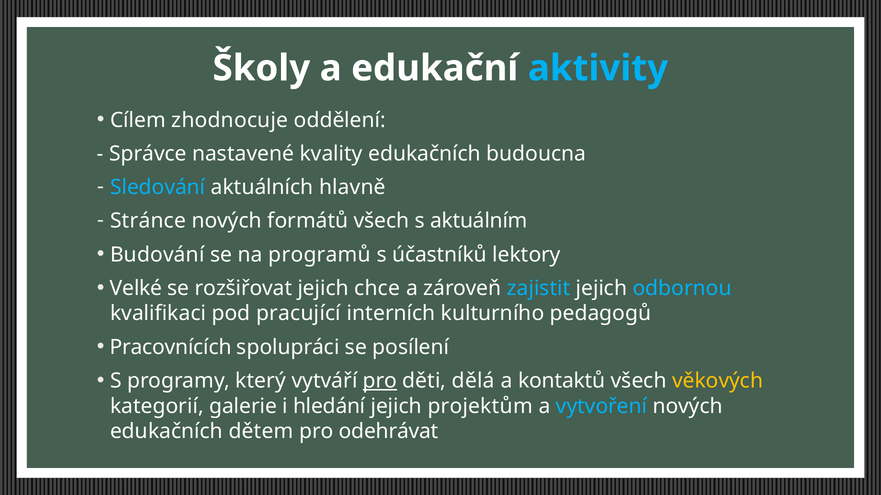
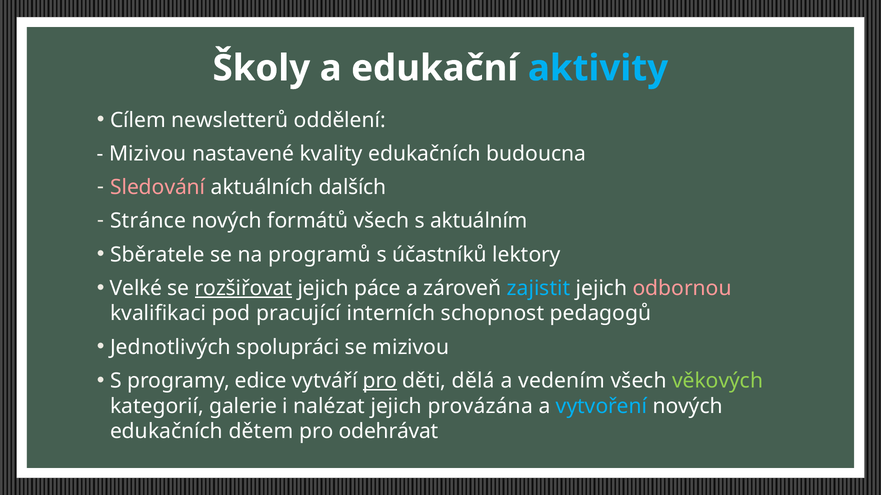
zhodnocuje: zhodnocuje -> newsletterů (230, 120)
Správce: Správce -> Mizivou (148, 154)
Sledování colour: light blue -> pink (158, 188)
hlavně: hlavně -> dalších (353, 188)
Budování: Budování -> Sběratele (157, 255)
rozšiřovat underline: none -> present (244, 288)
chce: chce -> páce (377, 288)
odbornou colour: light blue -> pink (682, 288)
kulturního: kulturního -> schopnost (493, 314)
Pracovnících: Pracovnících -> Jednotlivých (171, 348)
se posílení: posílení -> mizivou (411, 348)
který: který -> edice (261, 381)
kontaktů: kontaktů -> vedením (562, 381)
věkových colour: yellow -> light green (718, 381)
hledání: hledání -> nalézat (329, 407)
projektům: projektům -> provázána (480, 407)
